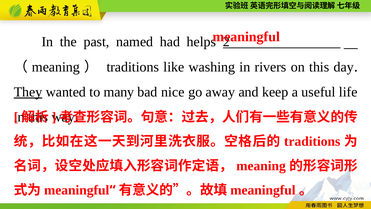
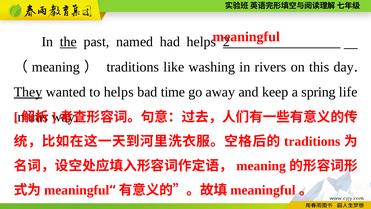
the underline: none -> present (68, 42)
to many: many -> helps (119, 92)
nice: nice -> time (173, 92)
useful: useful -> spring (319, 92)
